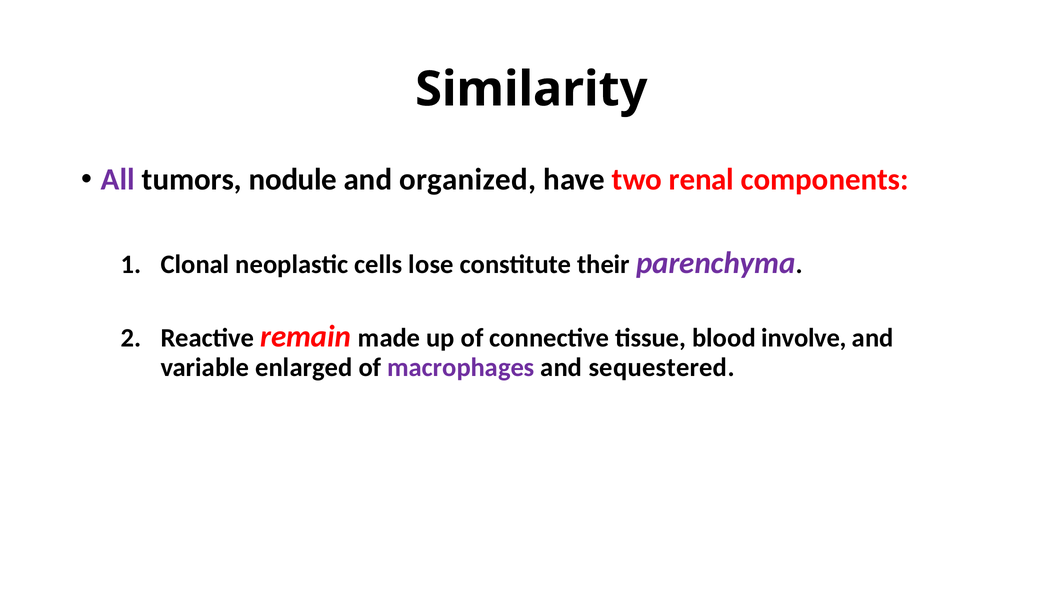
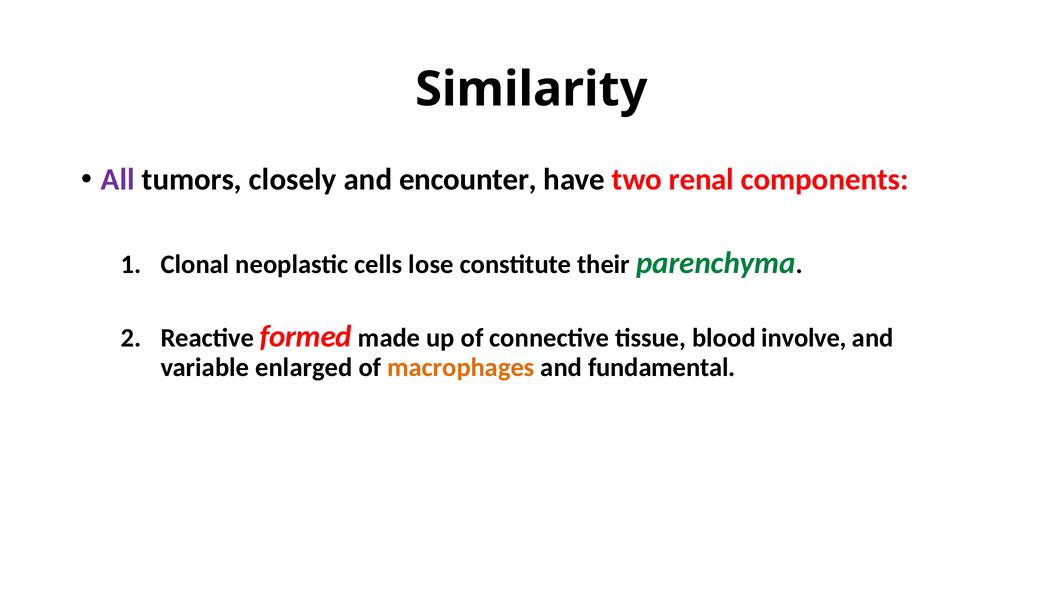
nodule: nodule -> closely (293, 180)
organized: organized -> encounter (468, 180)
parenchyma colour: purple -> green (716, 263)
remain: remain -> formed (306, 336)
macrophages colour: purple -> orange (461, 367)
sequestered: sequestered -> fundamental (662, 367)
